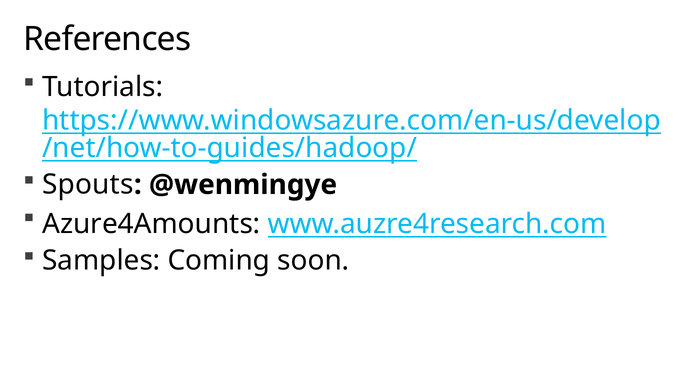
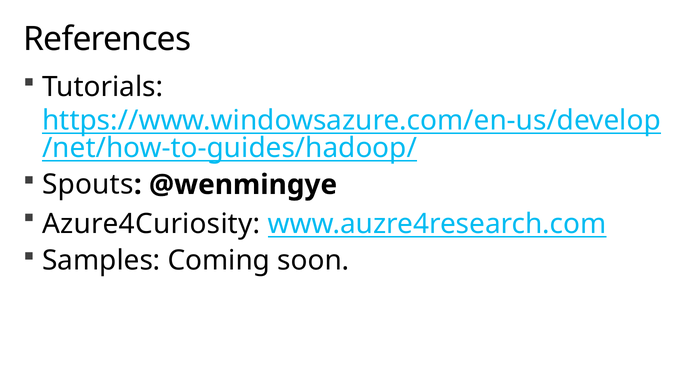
Azure4Amounts: Azure4Amounts -> Azure4Curiosity (151, 224)
